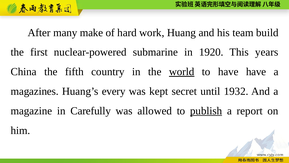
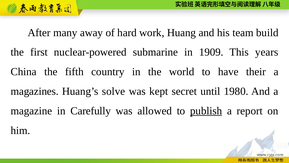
make: make -> away (91, 33)
1920: 1920 -> 1909 (211, 52)
world underline: present -> none (182, 72)
have have: have -> their (256, 72)
every: every -> solve (114, 91)
1932: 1932 -> 1980 (236, 91)
